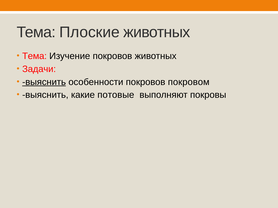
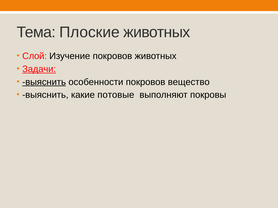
Тема: Тема -> Слой (35, 56)
Задачи underline: none -> present (39, 69)
покровом: покровом -> вещество (189, 82)
